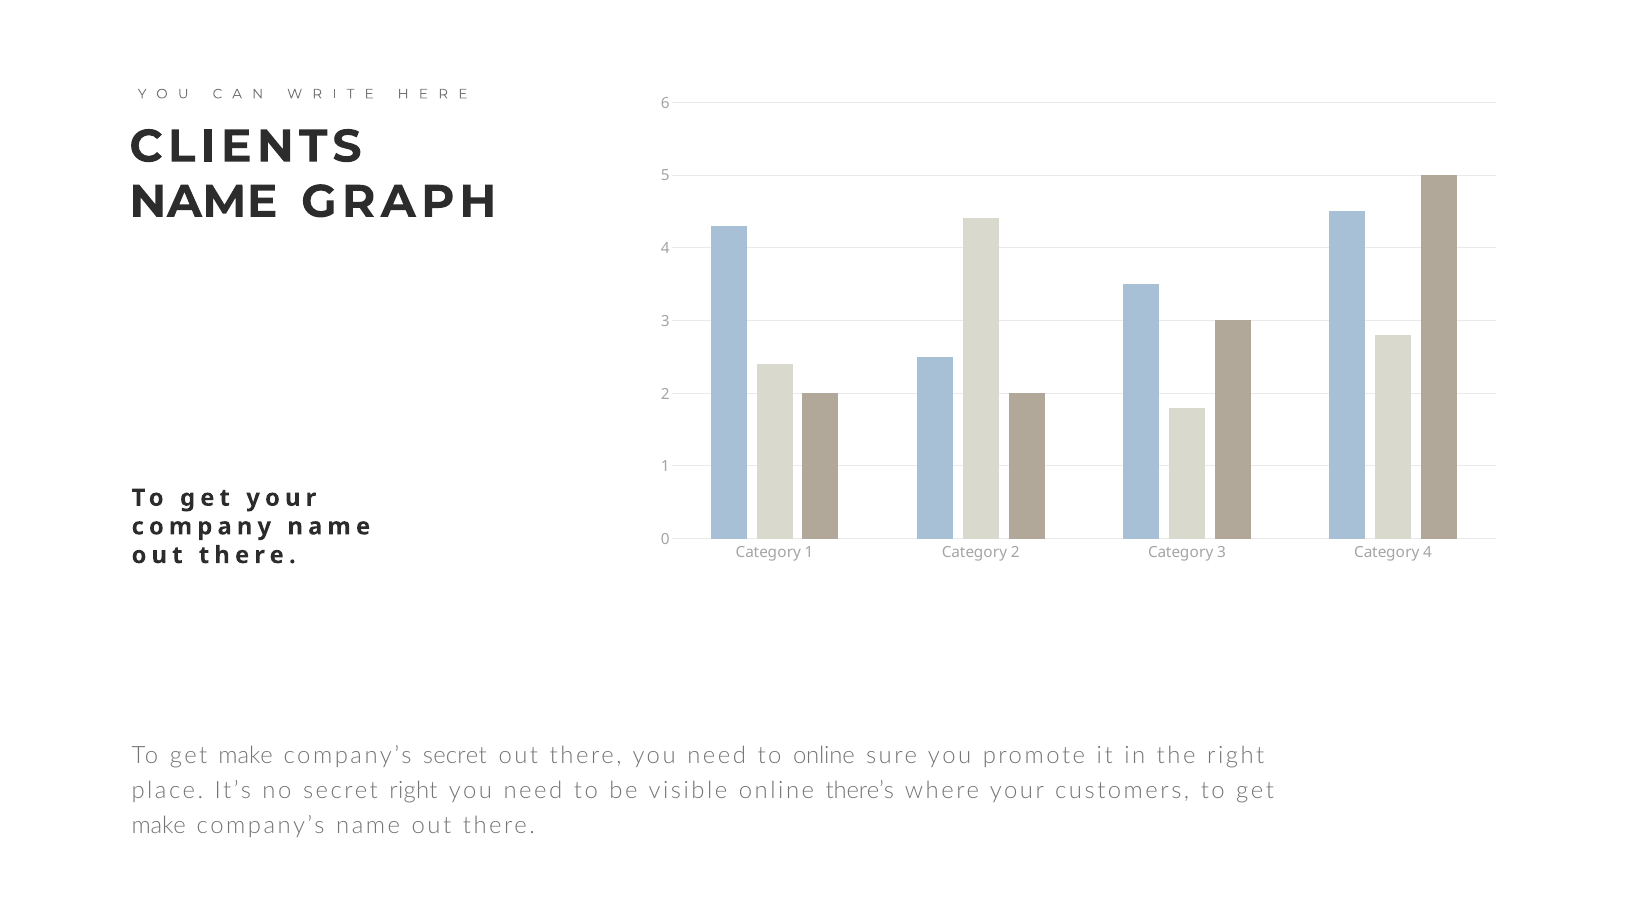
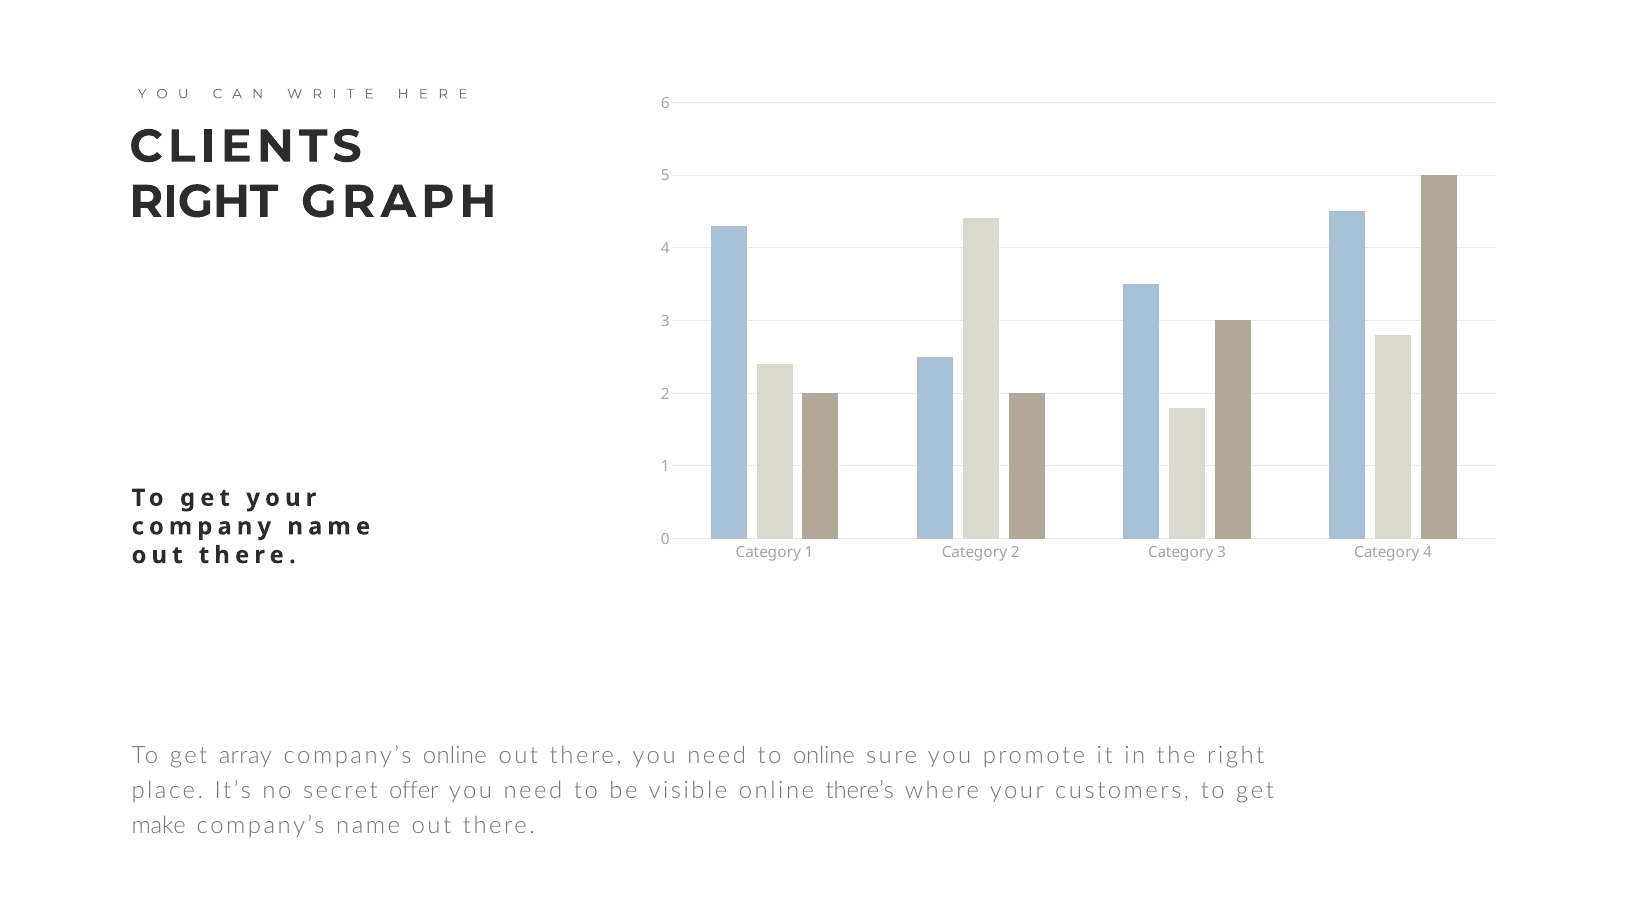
NAME: NAME -> RIGHT (204, 202)
make: make -> array (245, 756)
company’s secret: secret -> online (455, 756)
secret right: right -> offer (414, 791)
